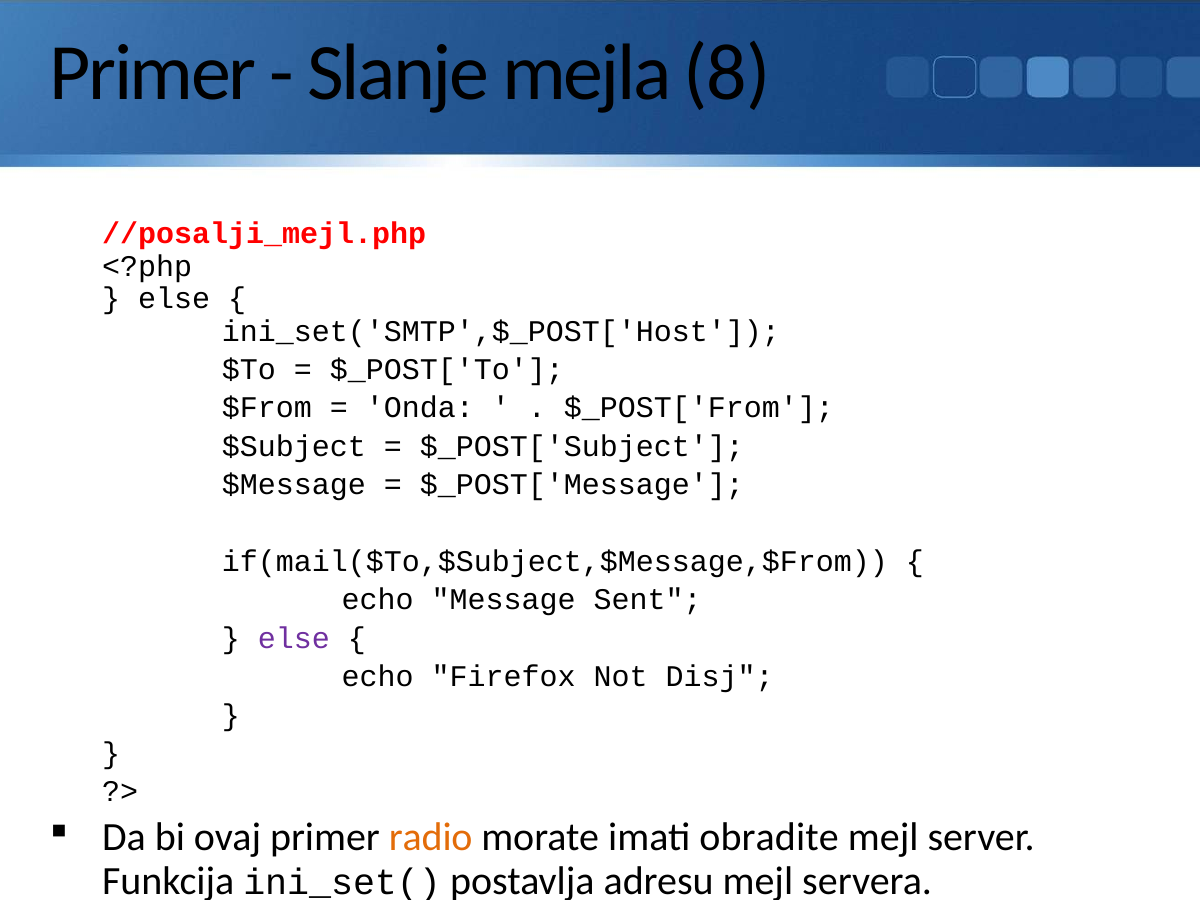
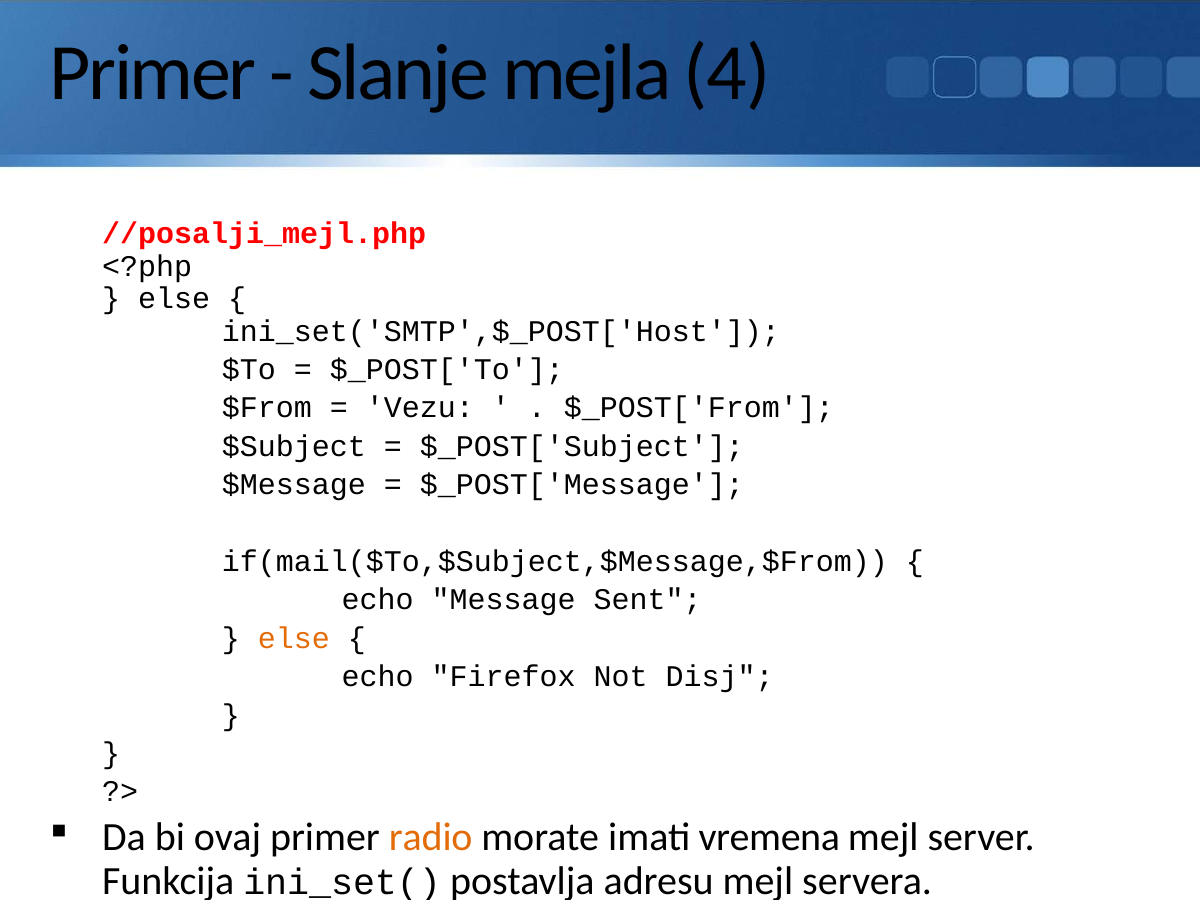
8: 8 -> 4 (727, 73)
Onda: Onda -> Vezu (420, 408)
else colour: purple -> orange (294, 638)
obradite: obradite -> vremena (769, 838)
